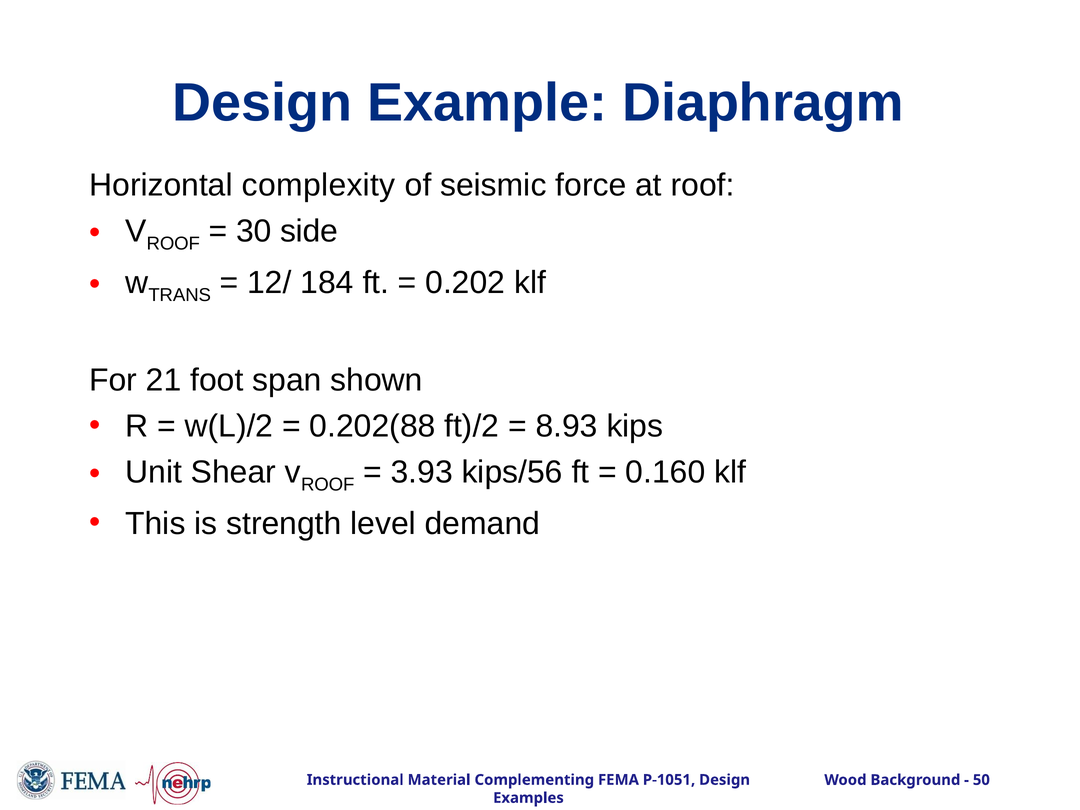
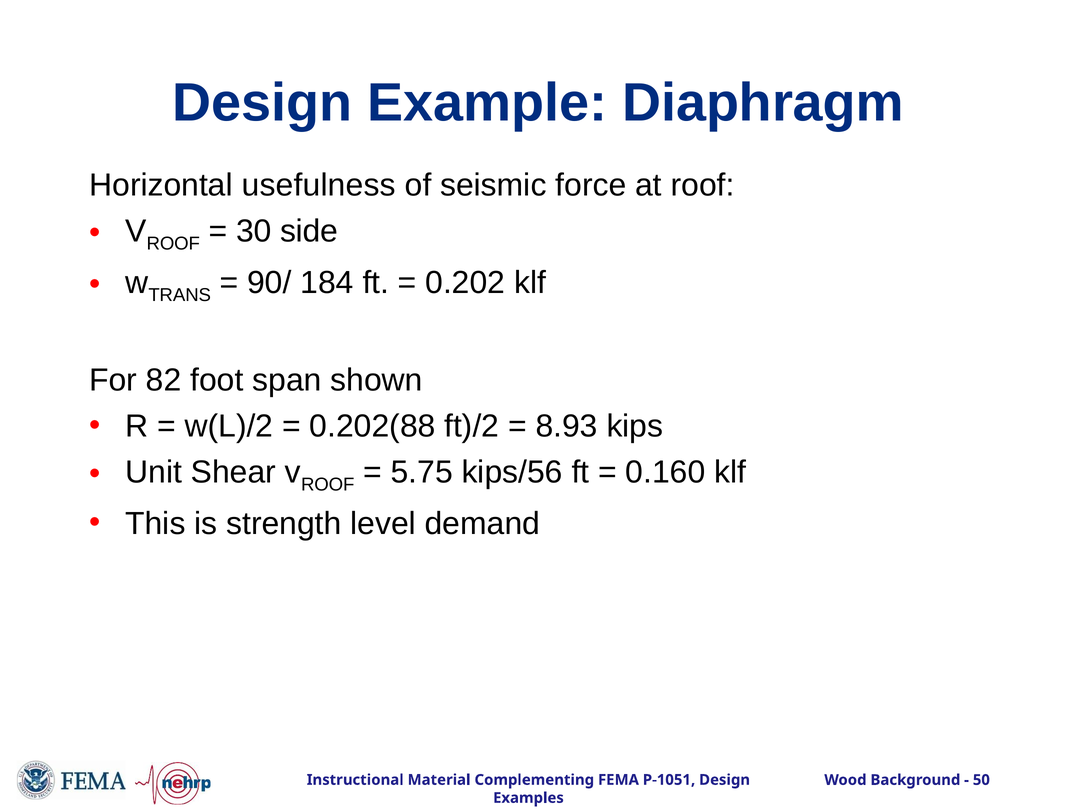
complexity: complexity -> usefulness (319, 185)
12/: 12/ -> 90/ (269, 283)
21: 21 -> 82 (164, 380)
3.93: 3.93 -> 5.75 (422, 472)
